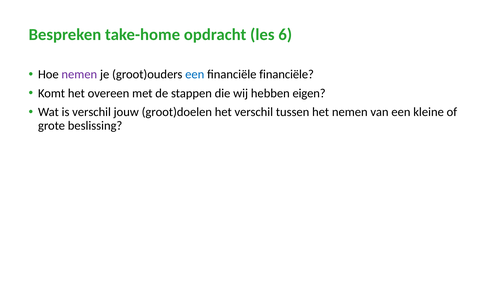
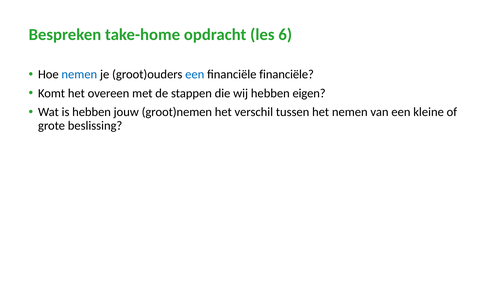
nemen colour: purple -> blue (79, 74)
is verschil: verschil -> hebben (92, 112)
groot)doelen: groot)doelen -> groot)nemen (177, 112)
